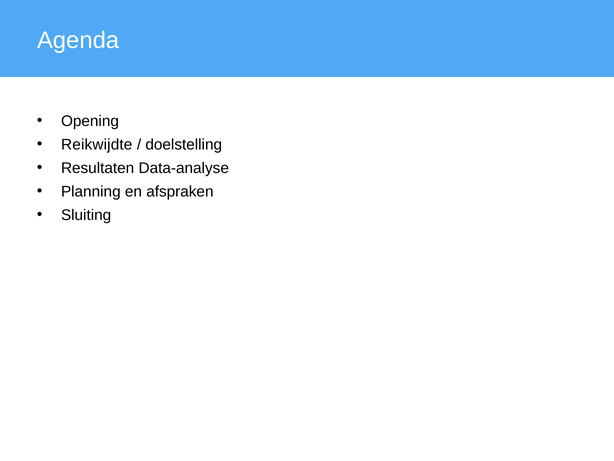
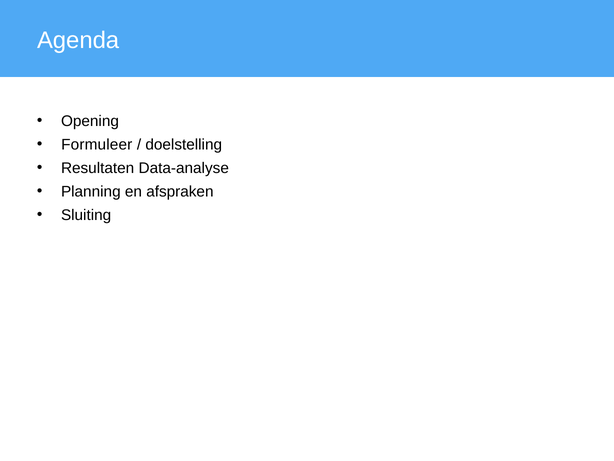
Reikwijdte: Reikwijdte -> Formuleer (97, 144)
